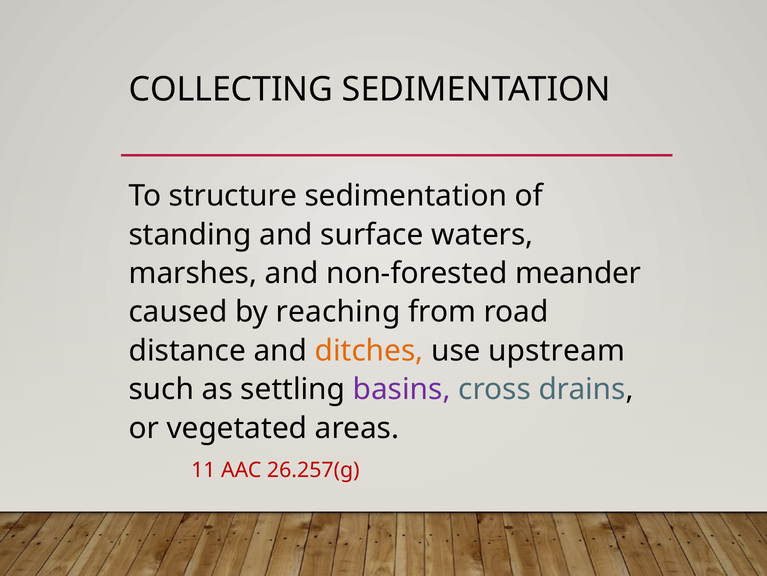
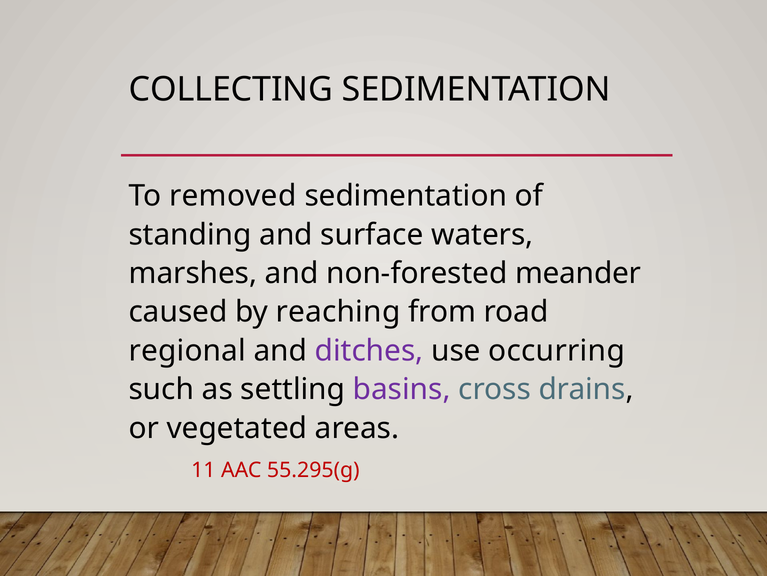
structure: structure -> removed (233, 196)
distance: distance -> regional (187, 350)
ditches colour: orange -> purple (369, 350)
upstream: upstream -> occurring (557, 350)
26.257(g: 26.257(g -> 55.295(g (313, 469)
